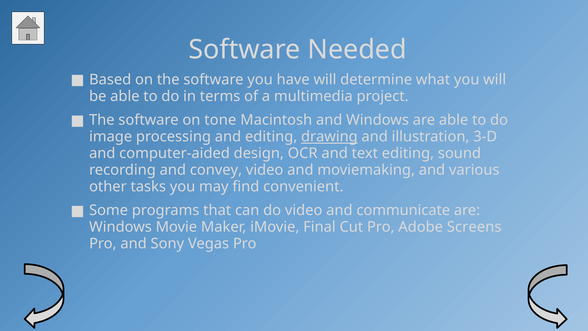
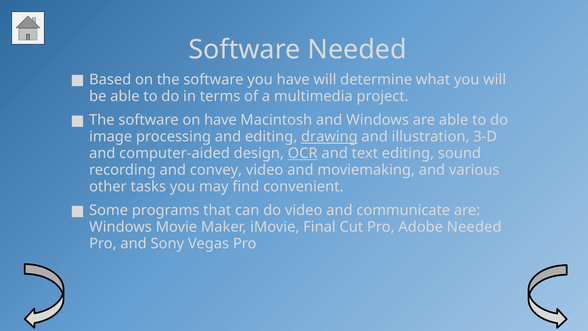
on tone: tone -> have (220, 120)
OCR underline: none -> present (303, 153)
Adobe Screens: Screens -> Needed (474, 227)
